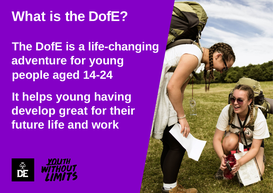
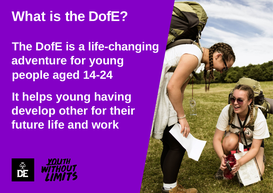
great: great -> other (73, 111)
